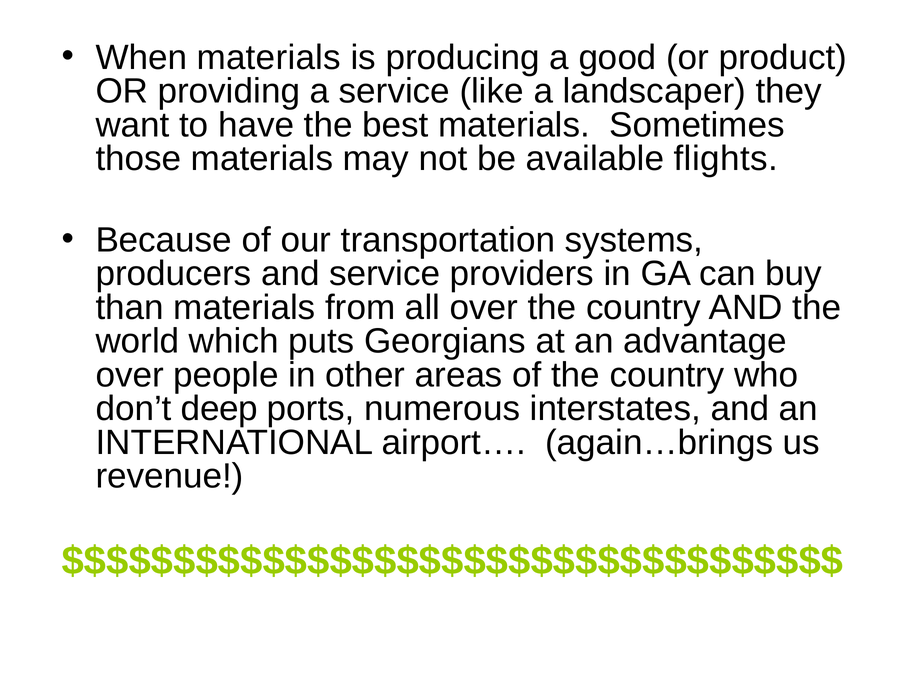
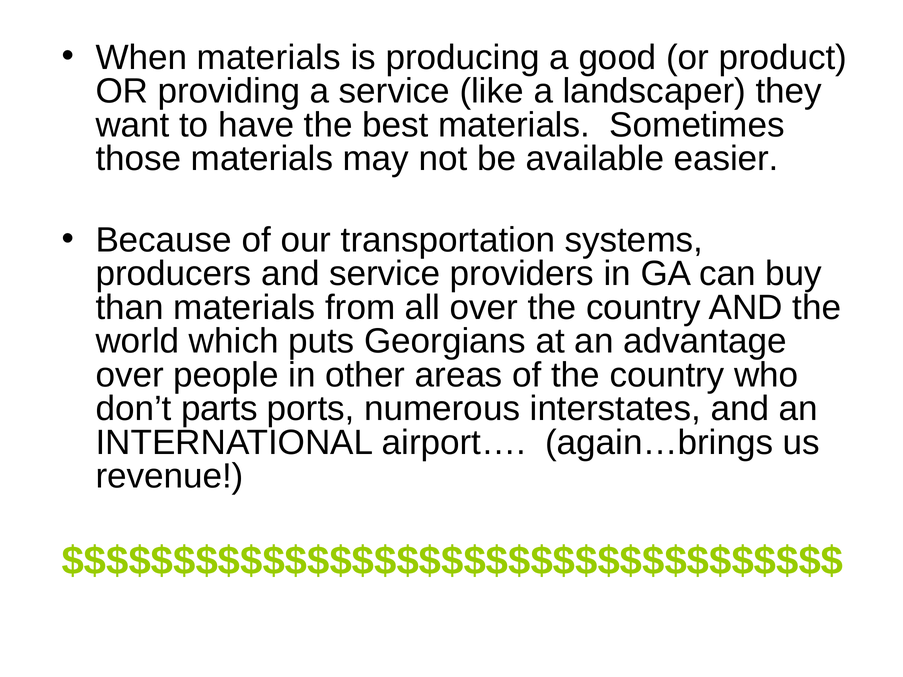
flights: flights -> easier (726, 159)
deep: deep -> parts (219, 409)
